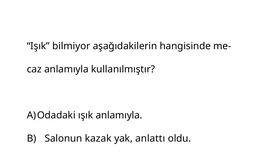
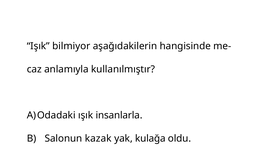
ışık anlamıyla: anlamıyla -> insanlarla (119, 116)
anlattı: anlattı -> kulağa (150, 139)
